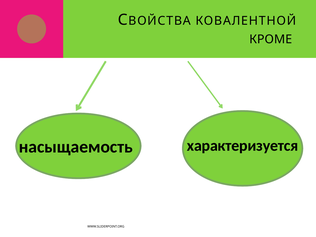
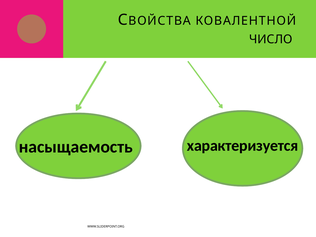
КРОМЕ: КРОМЕ -> ЧИСЛО (271, 39)
